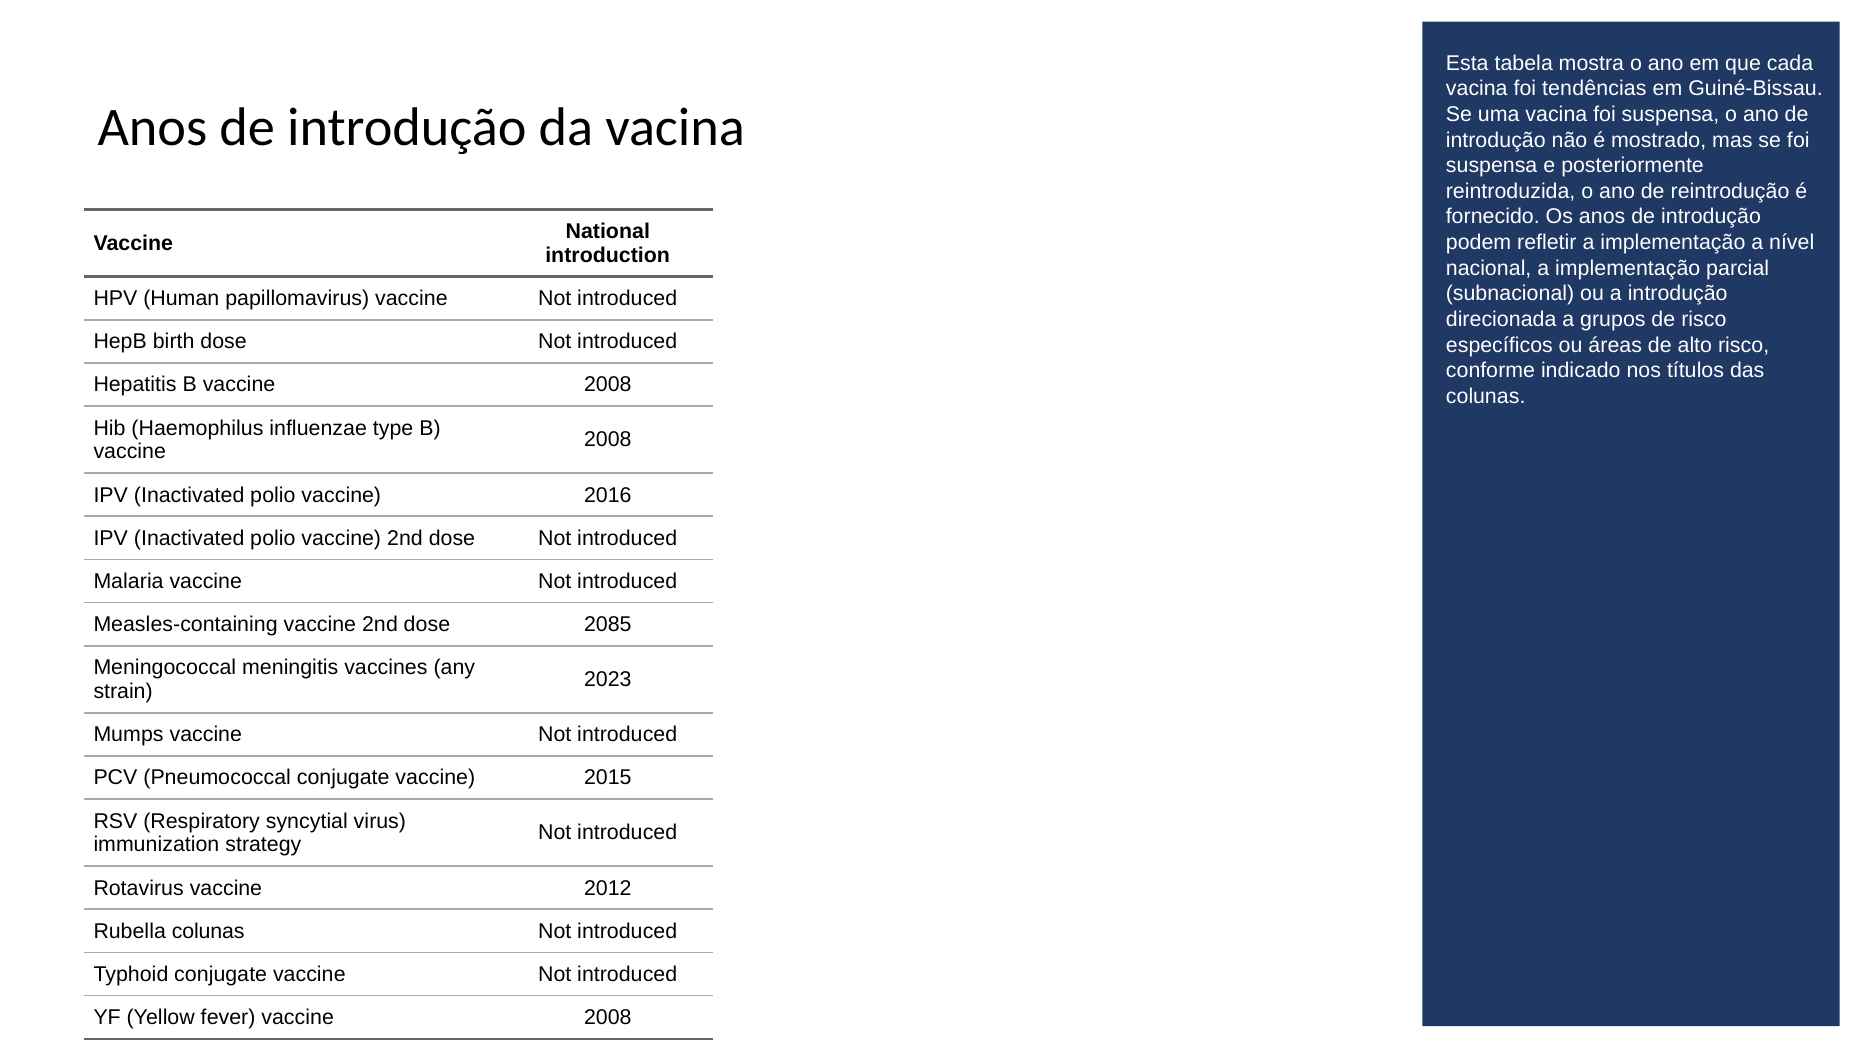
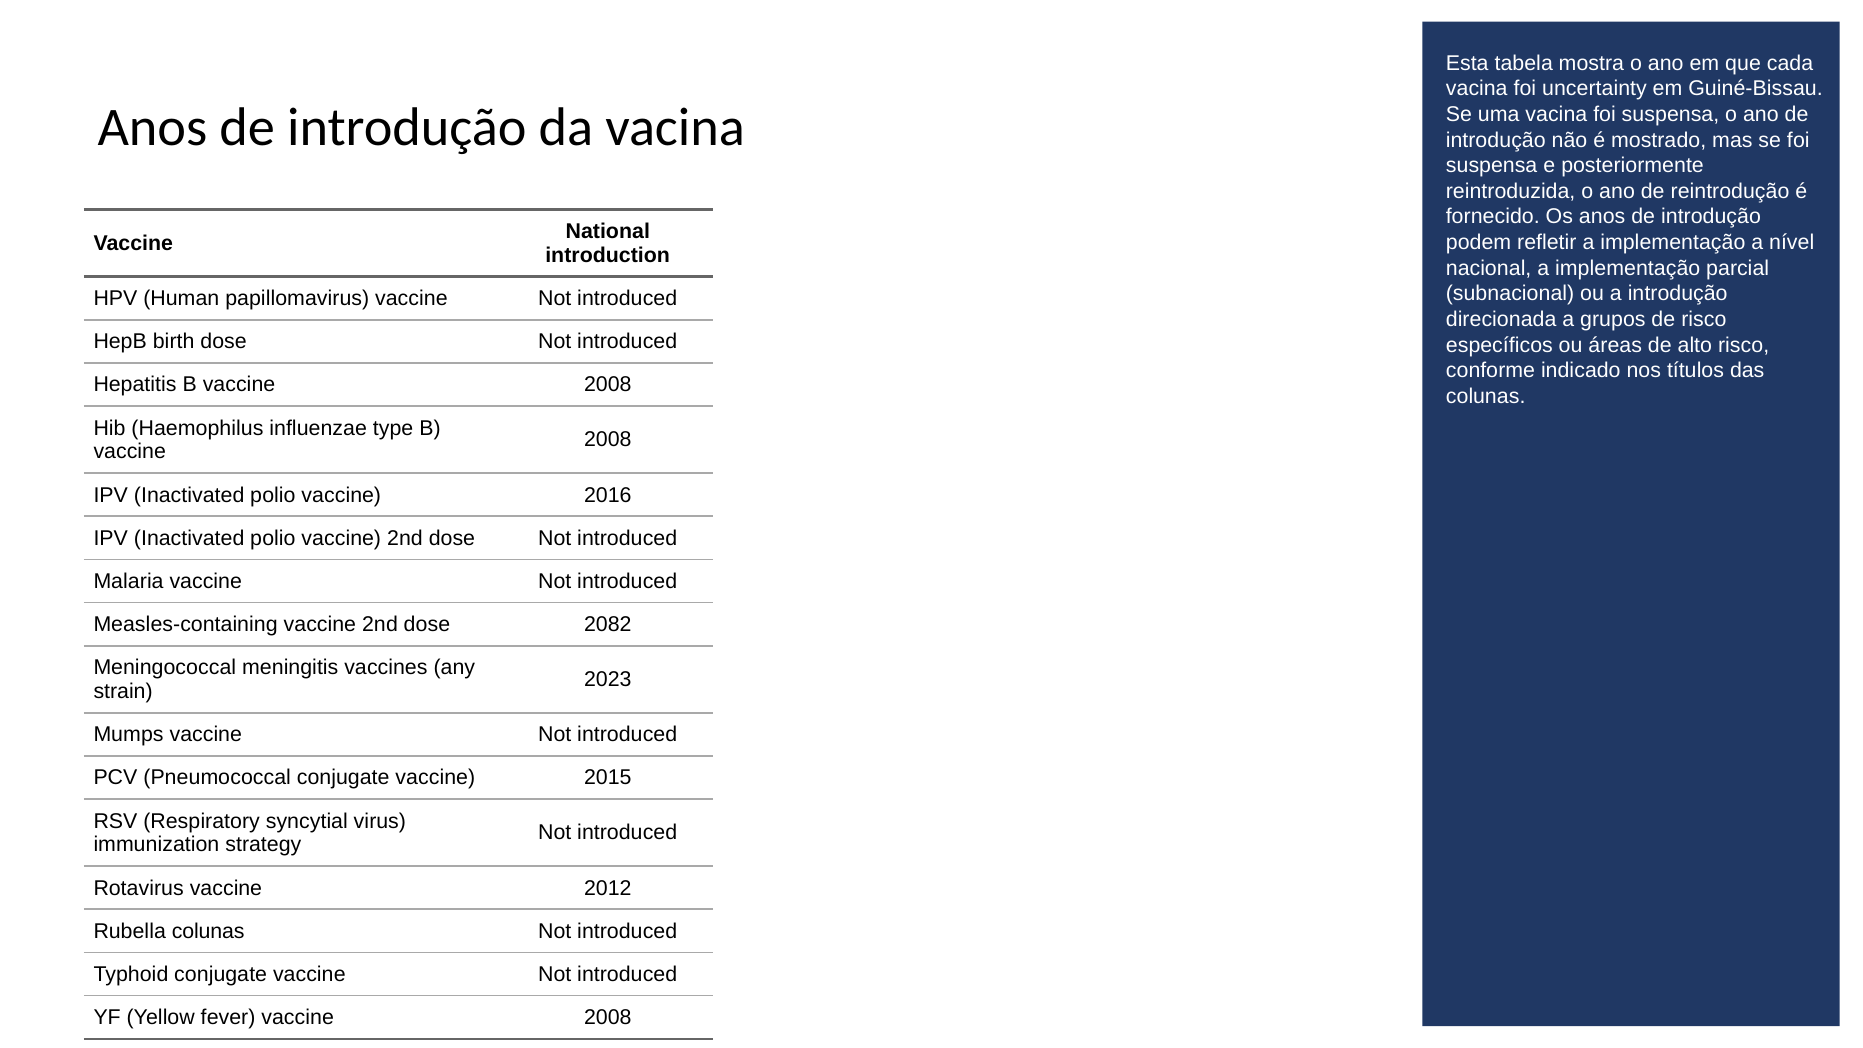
tendências: tendências -> uncertainty (1594, 89)
2085: 2085 -> 2082 (608, 625)
